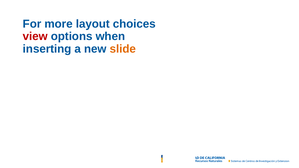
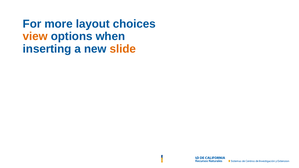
view colour: red -> orange (35, 36)
